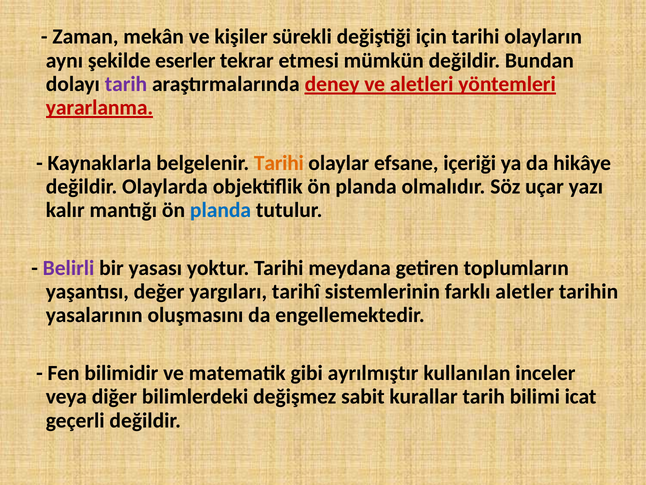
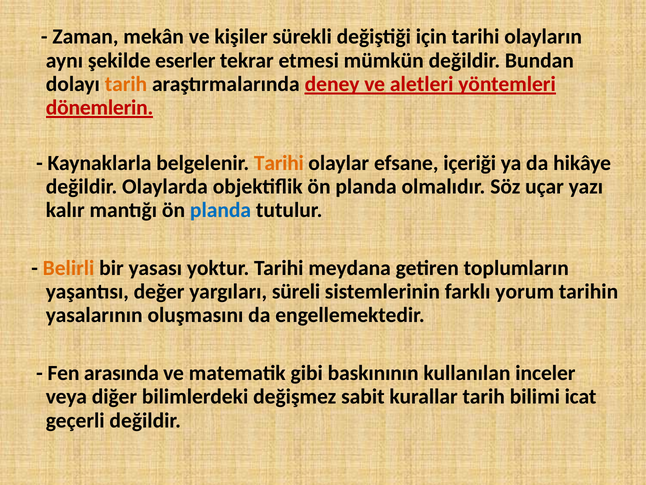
tarih colour: purple -> orange (126, 84)
yararlanma: yararlanma -> dönemlerin (100, 108)
Belirli colour: purple -> orange (69, 268)
tarihî: tarihî -> süreli (296, 291)
aletler: aletler -> yorum (525, 291)
bilimidir: bilimidir -> arasında (121, 373)
ayrılmıştır: ayrılmıştır -> baskınının (373, 373)
